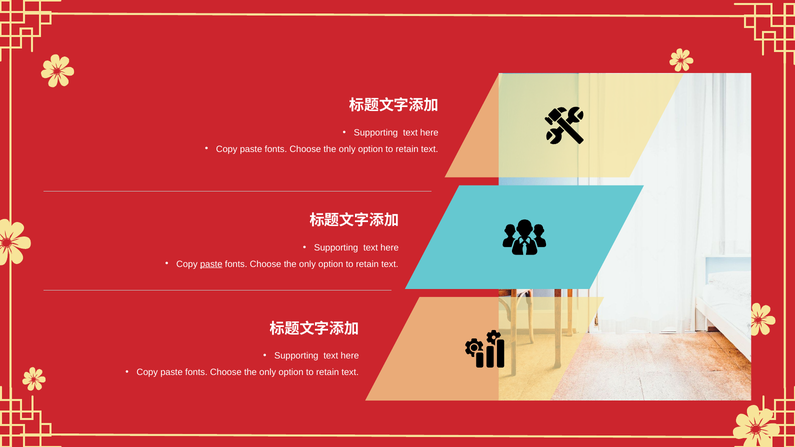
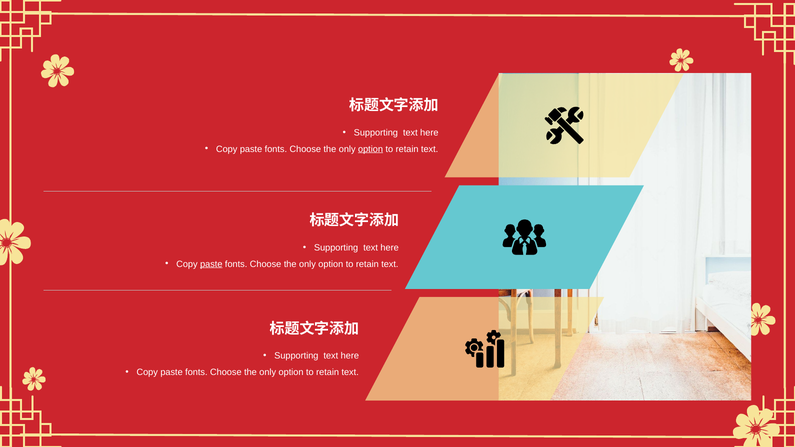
option underline: none -> present (371, 149)
